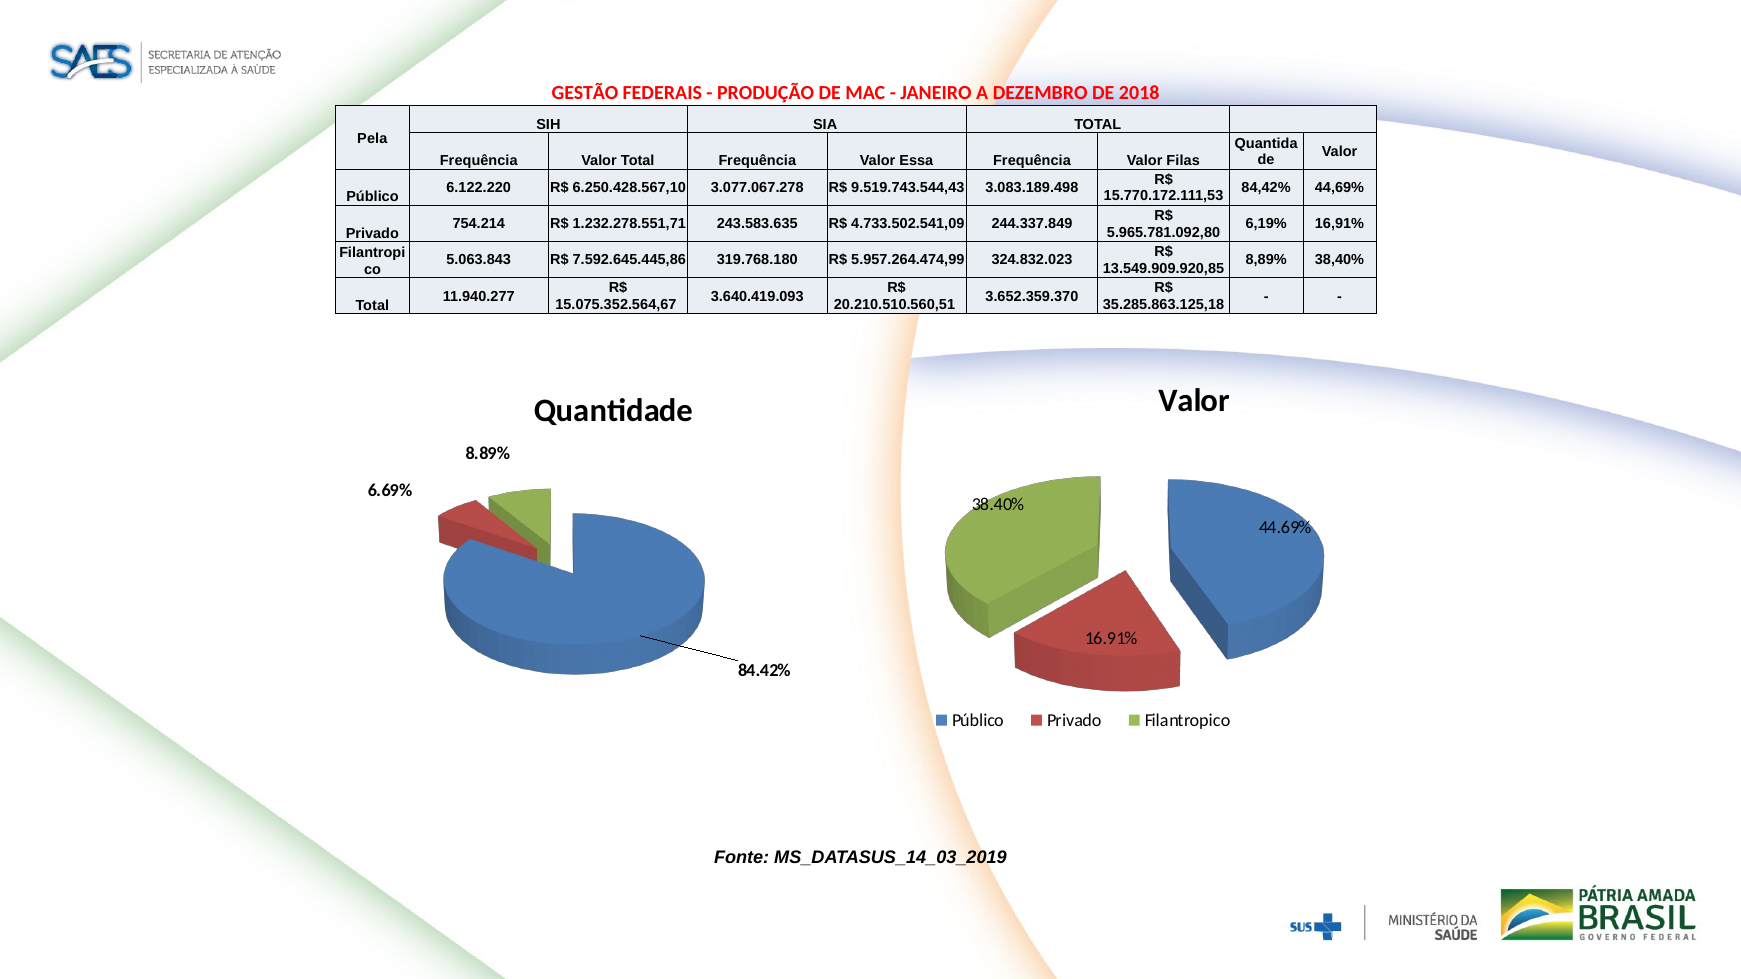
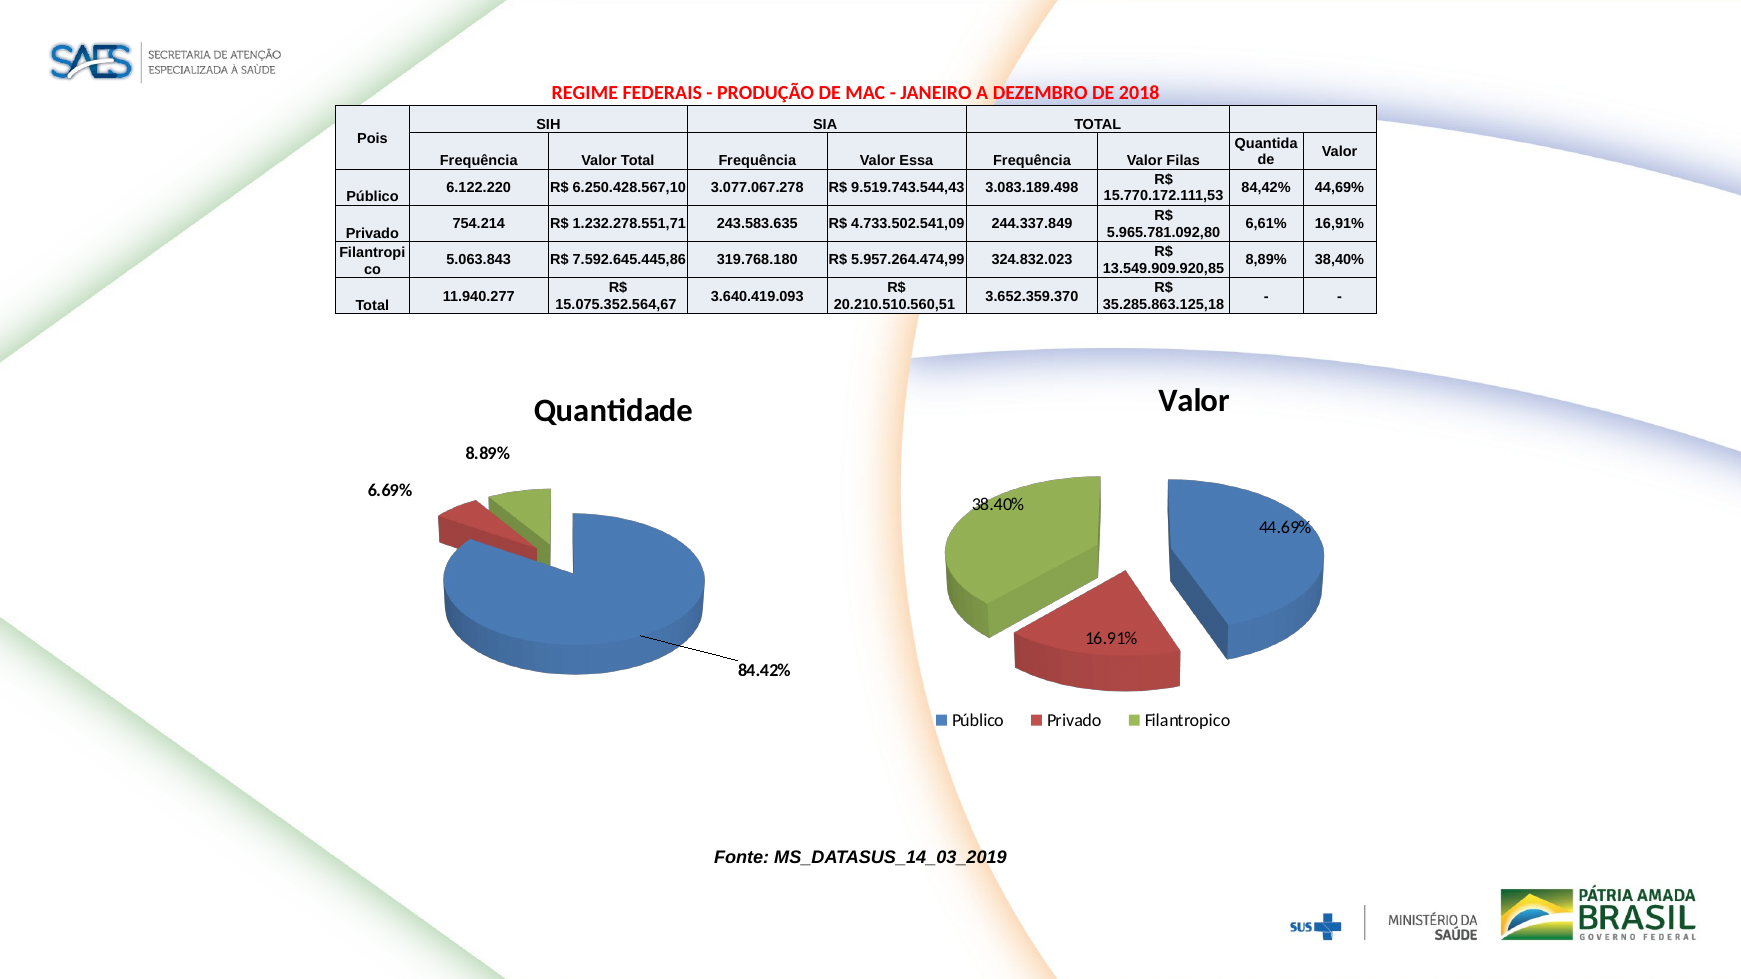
GESTÃO: GESTÃO -> REGIME (585, 93)
Pela: Pela -> Pois (372, 138)
6,19%: 6,19% -> 6,61% (1266, 224)
